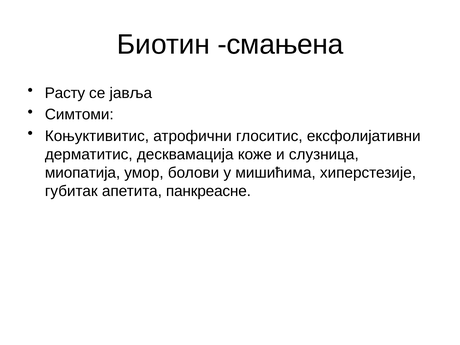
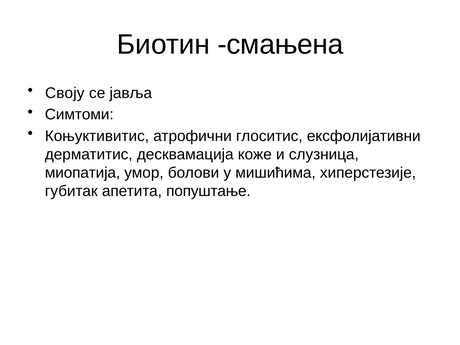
Расту: Расту -> Своју (65, 93)
панкреасне: панкреасне -> попуштање (208, 191)
